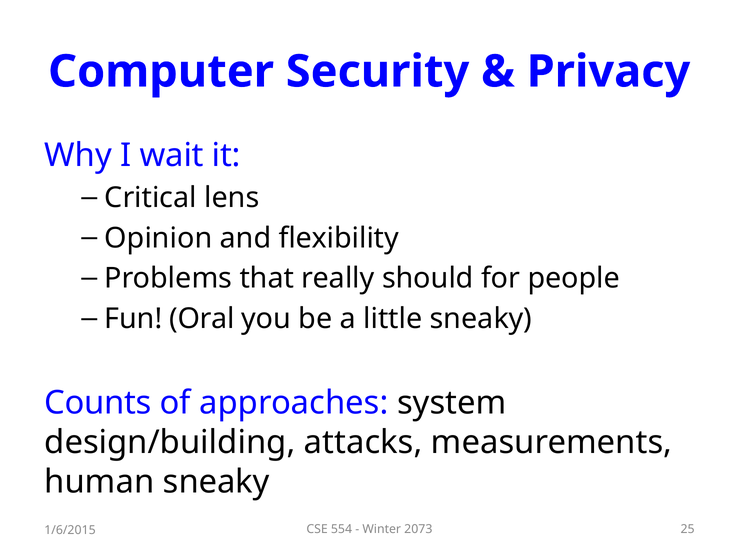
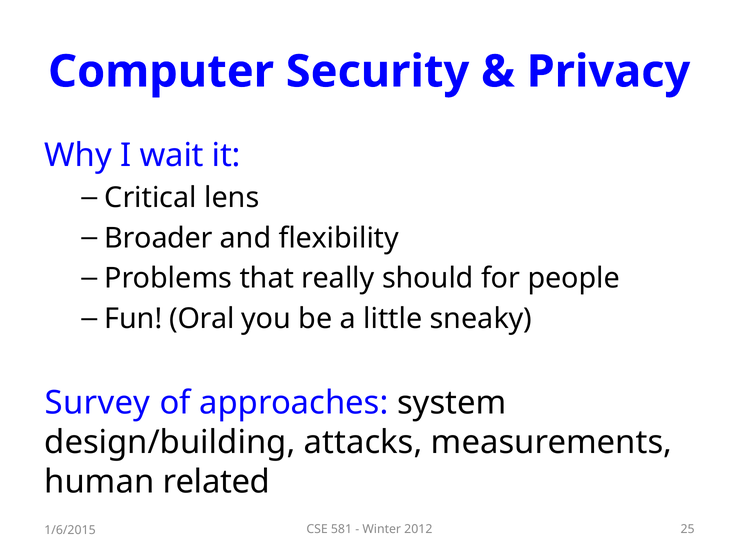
Opinion: Opinion -> Broader (158, 238)
Counts: Counts -> Survey (97, 402)
human sneaky: sneaky -> related (216, 481)
554: 554 -> 581 (341, 528)
2073: 2073 -> 2012 (418, 528)
